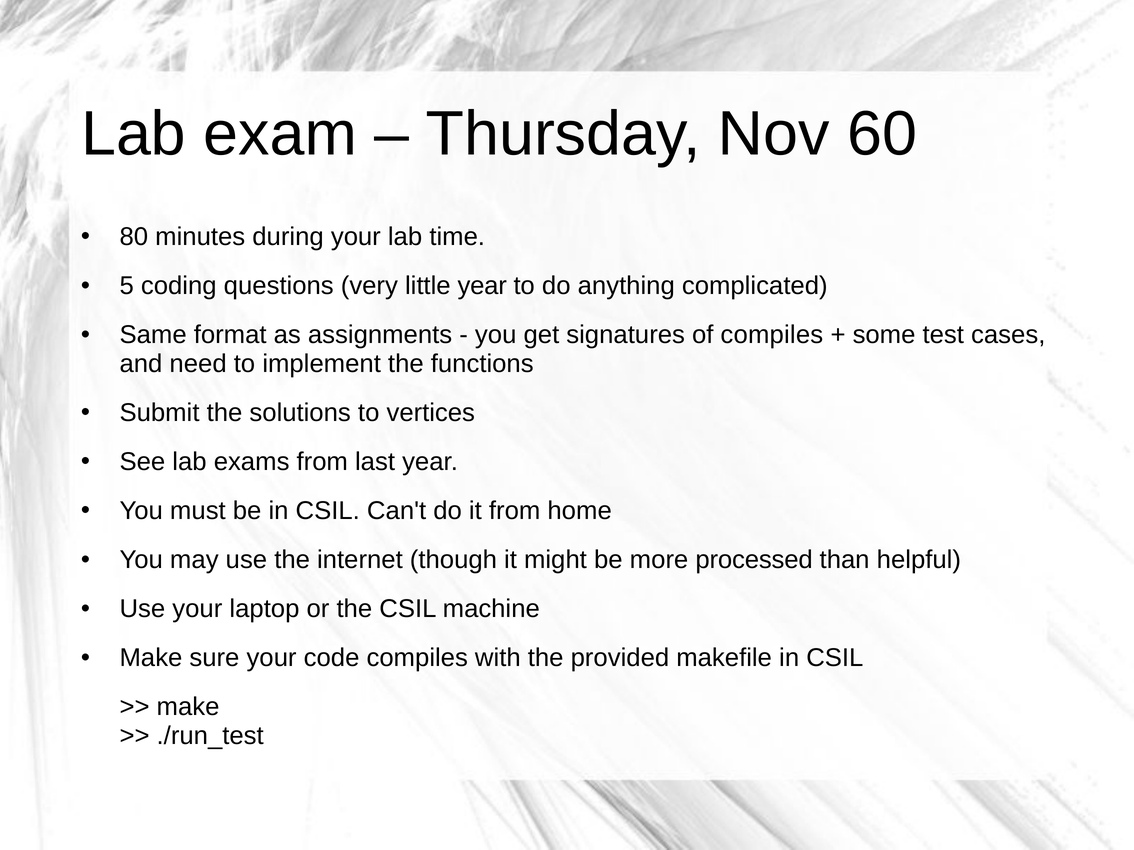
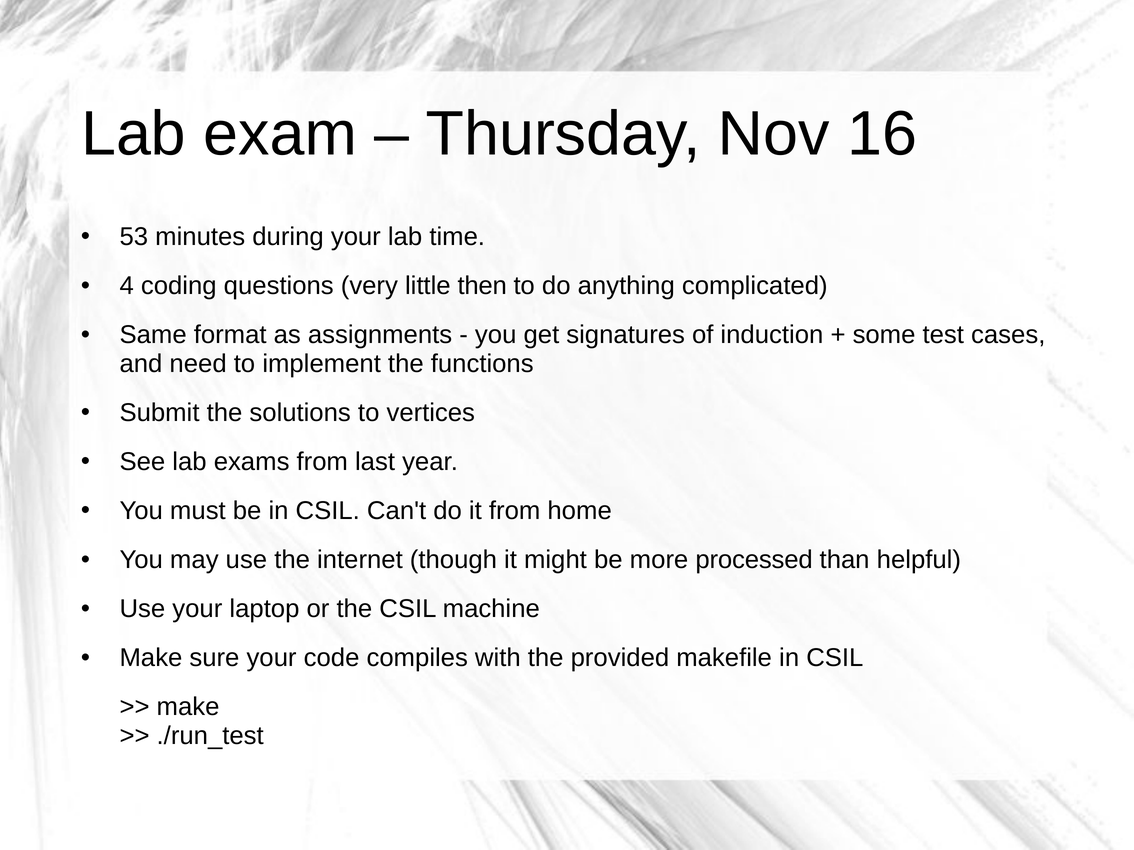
60: 60 -> 16 (882, 134)
80: 80 -> 53 (134, 237)
5: 5 -> 4 (127, 286)
little year: year -> then (482, 286)
of compiles: compiles -> induction (772, 335)
